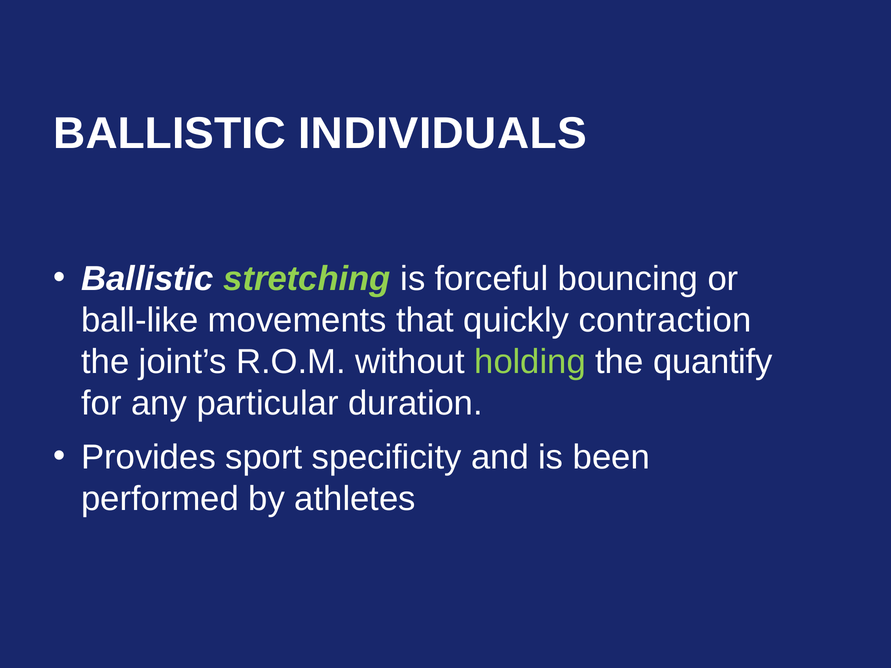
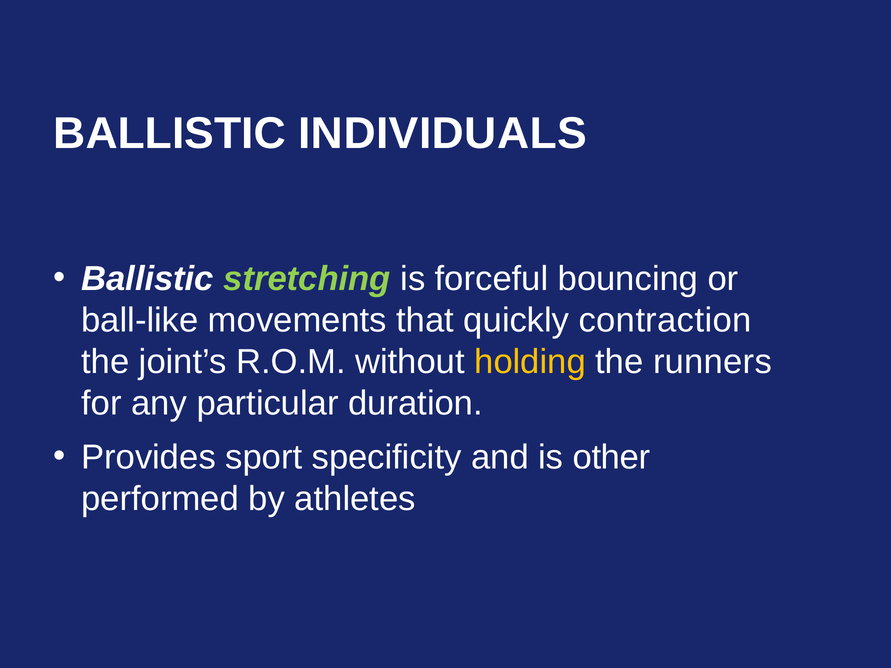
holding colour: light green -> yellow (530, 362)
quantify: quantify -> runners (712, 362)
been: been -> other (612, 457)
